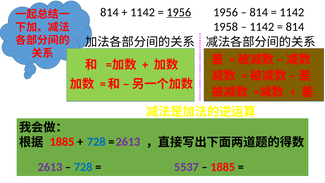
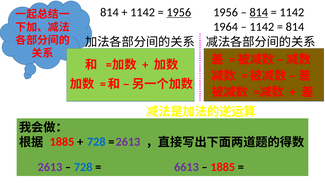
814 underline: none -> present (259, 12)
1958: 1958 -> 1964 (226, 27)
5537: 5537 -> 6613 (186, 167)
